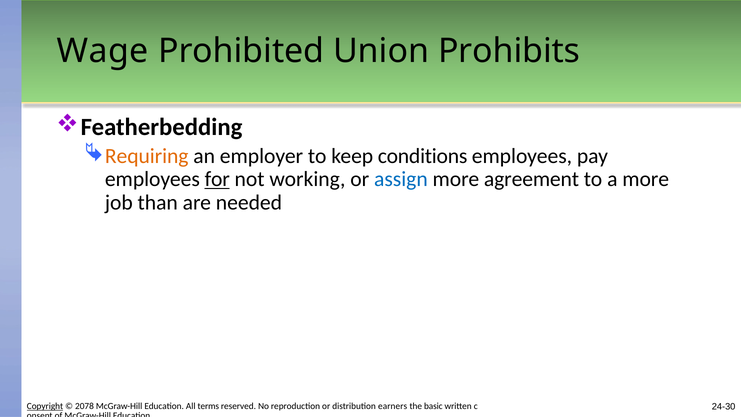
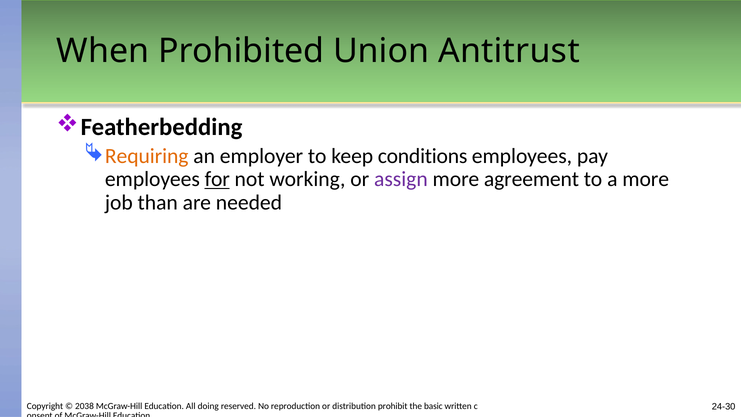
Wage: Wage -> When (103, 51)
Prohibits: Prohibits -> Antitrust (509, 51)
assign colour: blue -> purple (401, 179)
Copyright underline: present -> none (45, 406)
2078: 2078 -> 2038 (84, 406)
terms: terms -> doing (208, 406)
earners: earners -> prohibit (393, 406)
